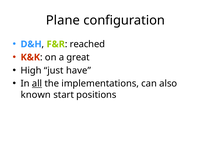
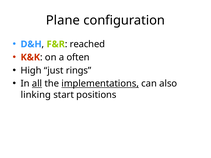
great: great -> often (78, 57)
have: have -> rings (79, 71)
implementations underline: none -> present (100, 84)
known: known -> linking (36, 95)
